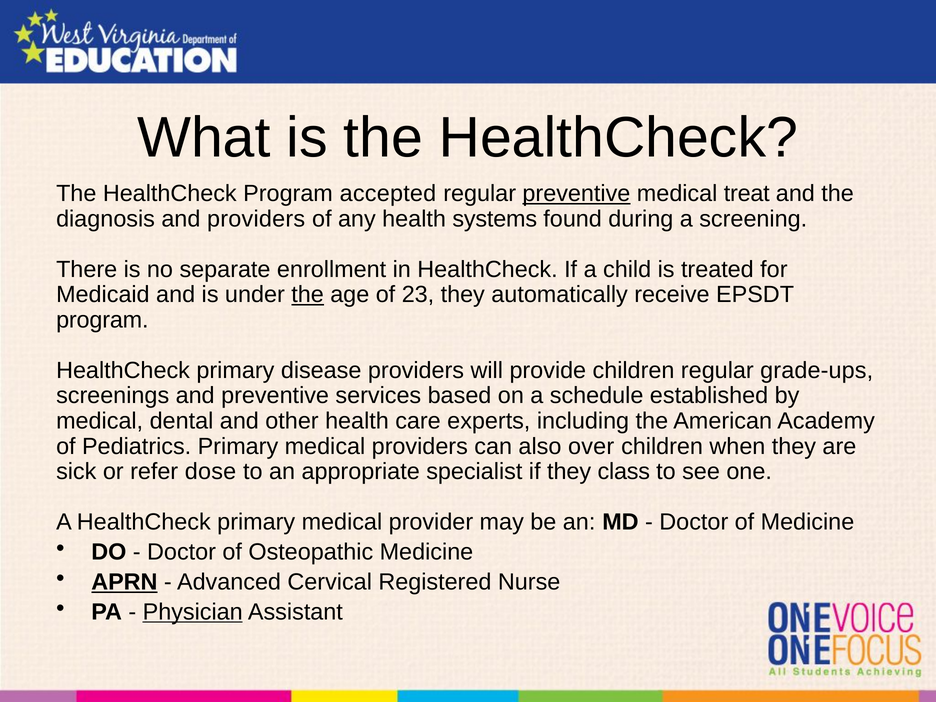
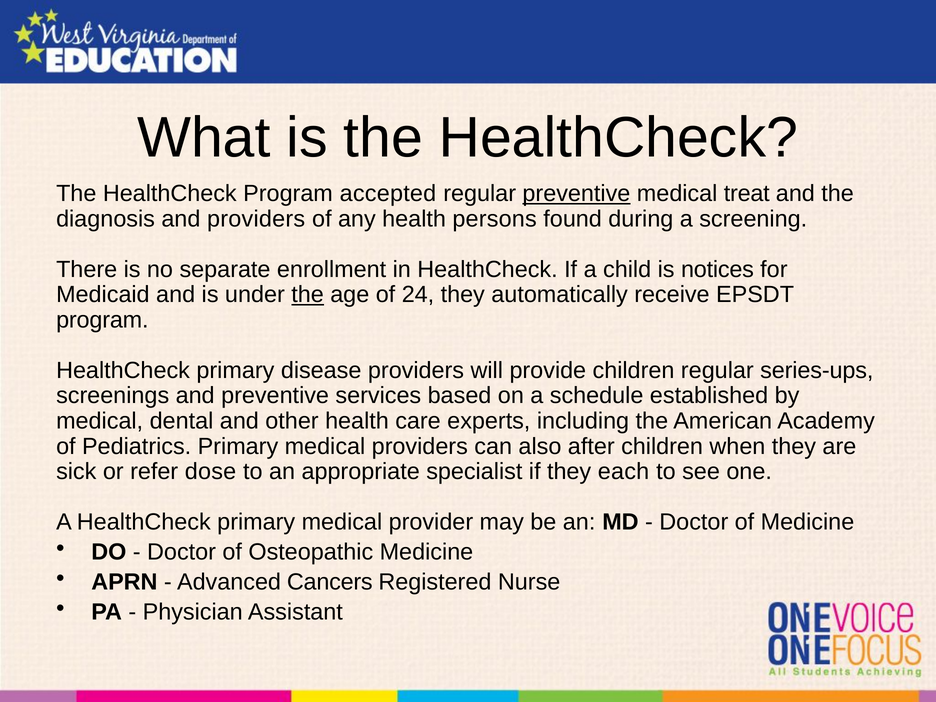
systems: systems -> persons (495, 219)
treated: treated -> notices (717, 269)
23: 23 -> 24 (418, 295)
grade-ups: grade-ups -> series-ups (817, 370)
over: over -> after (591, 446)
class: class -> each (624, 472)
APRN underline: present -> none (124, 582)
Cervical: Cervical -> Cancers (330, 582)
Physician underline: present -> none (193, 612)
